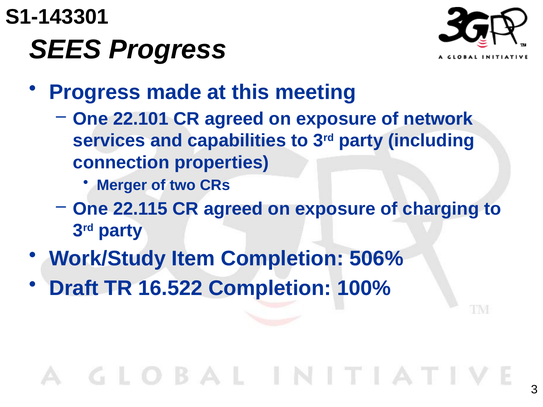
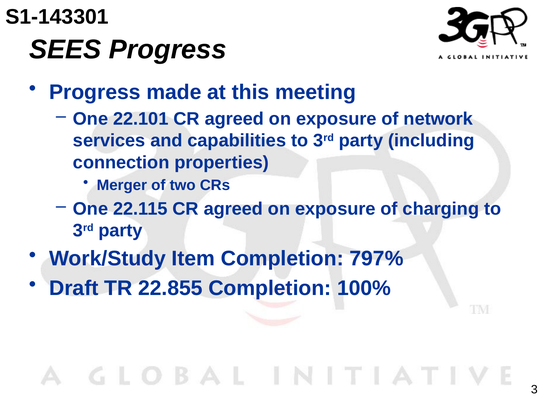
506%: 506% -> 797% (377, 259)
16.522: 16.522 -> 22.855 (170, 288)
